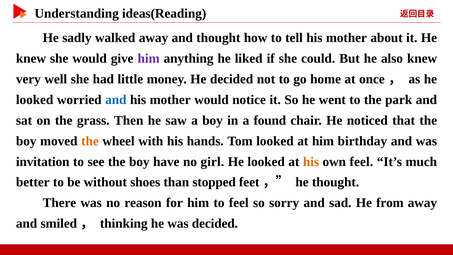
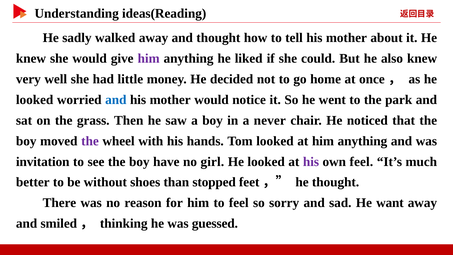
found: found -> never (270, 120)
the colour: orange -> purple (90, 141)
at him birthday: birthday -> anything (362, 141)
his colour: orange -> purple (311, 162)
from: from -> want (390, 203)
was decided: decided -> guessed (215, 223)
